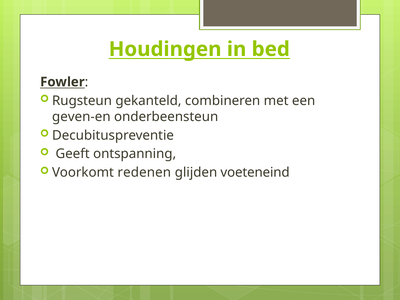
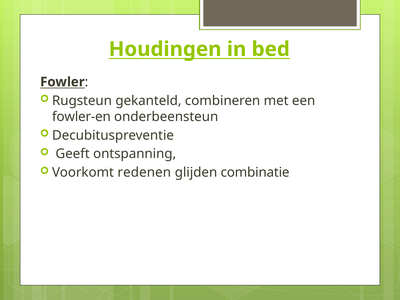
geven-en: geven-en -> fowler-en (81, 117)
voeteneind: voeteneind -> combinatie (255, 173)
